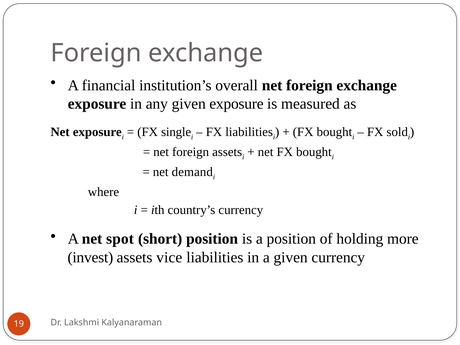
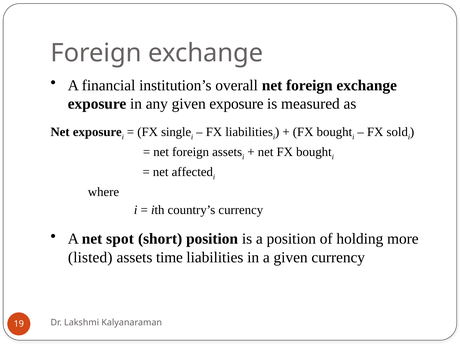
demand: demand -> affected (192, 172)
invest: invest -> listed (90, 257)
vice: vice -> time (169, 257)
